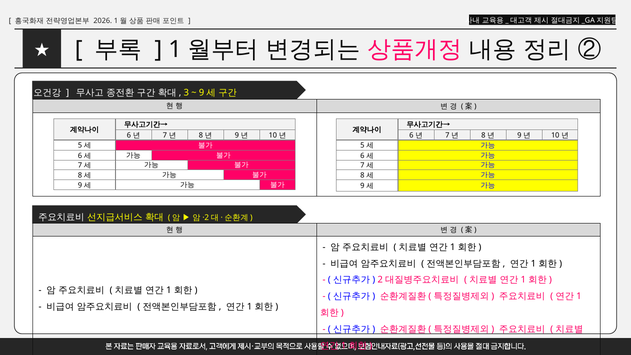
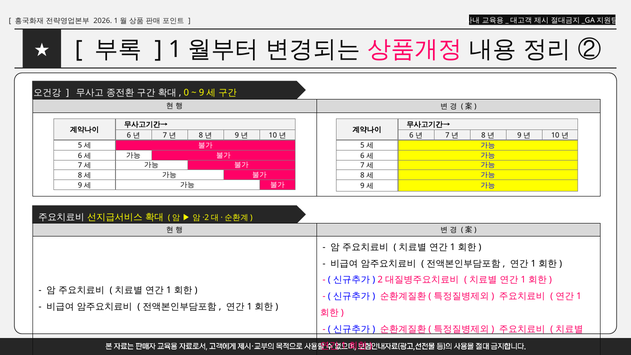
3: 3 -> 0 (186, 93)
